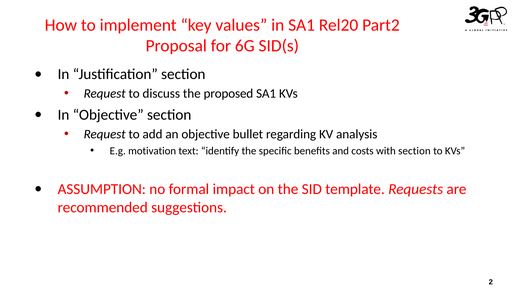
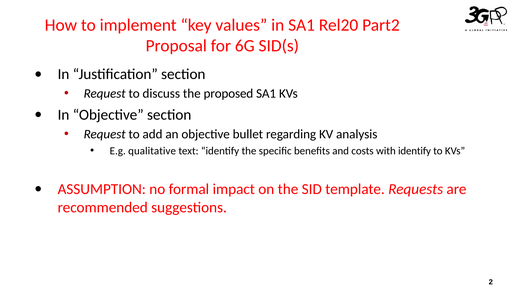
motivation: motivation -> qualitative (152, 151)
with section: section -> identify (415, 151)
